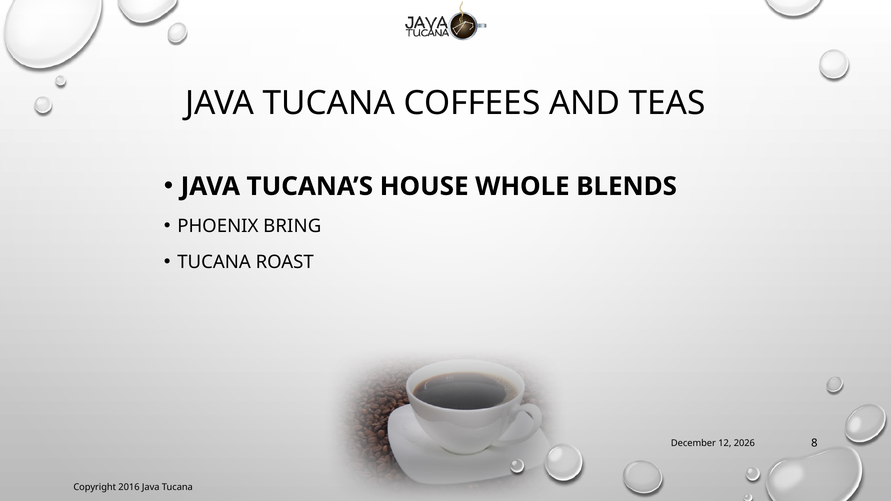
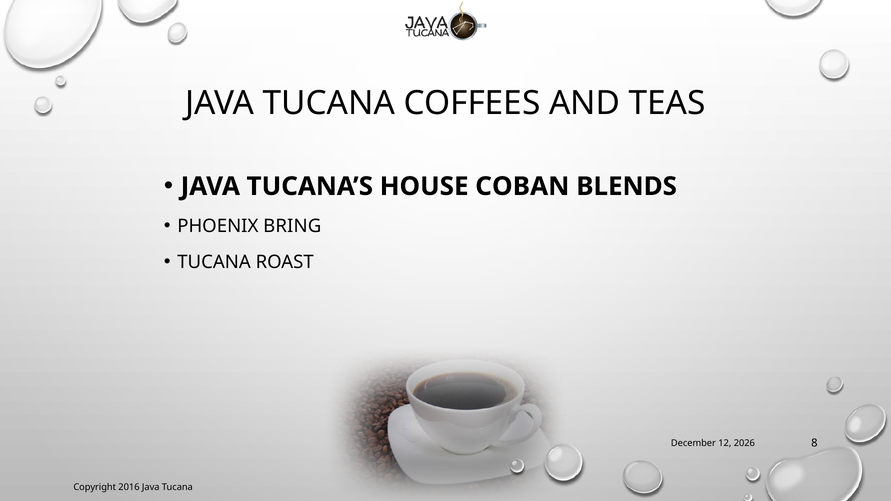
WHOLE: WHOLE -> COBAN (522, 186)
